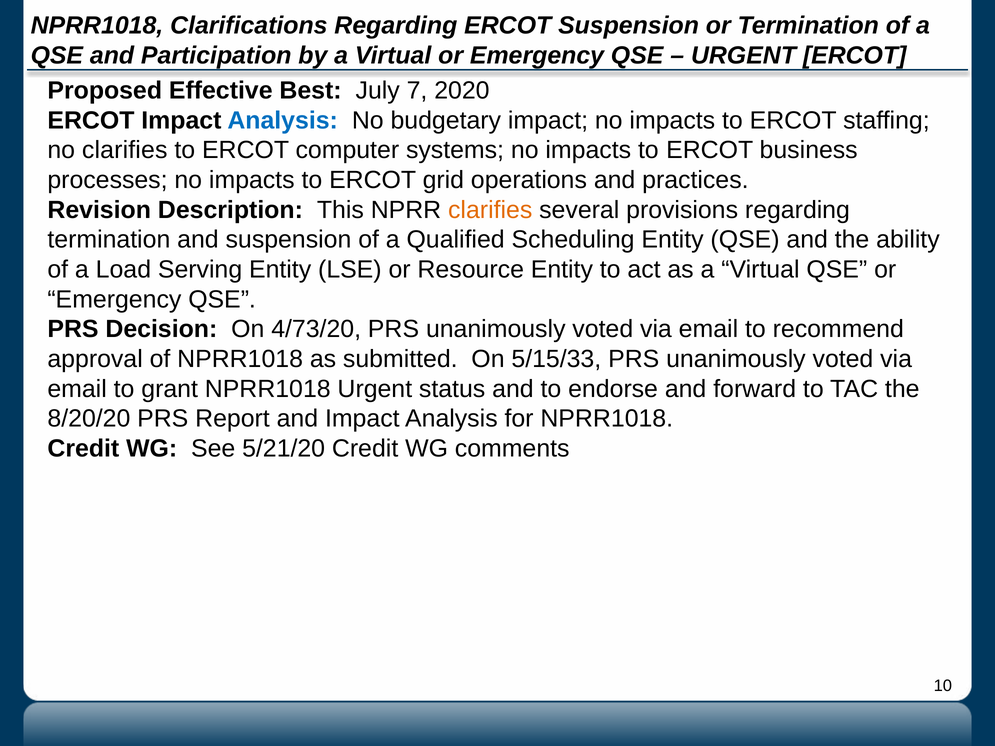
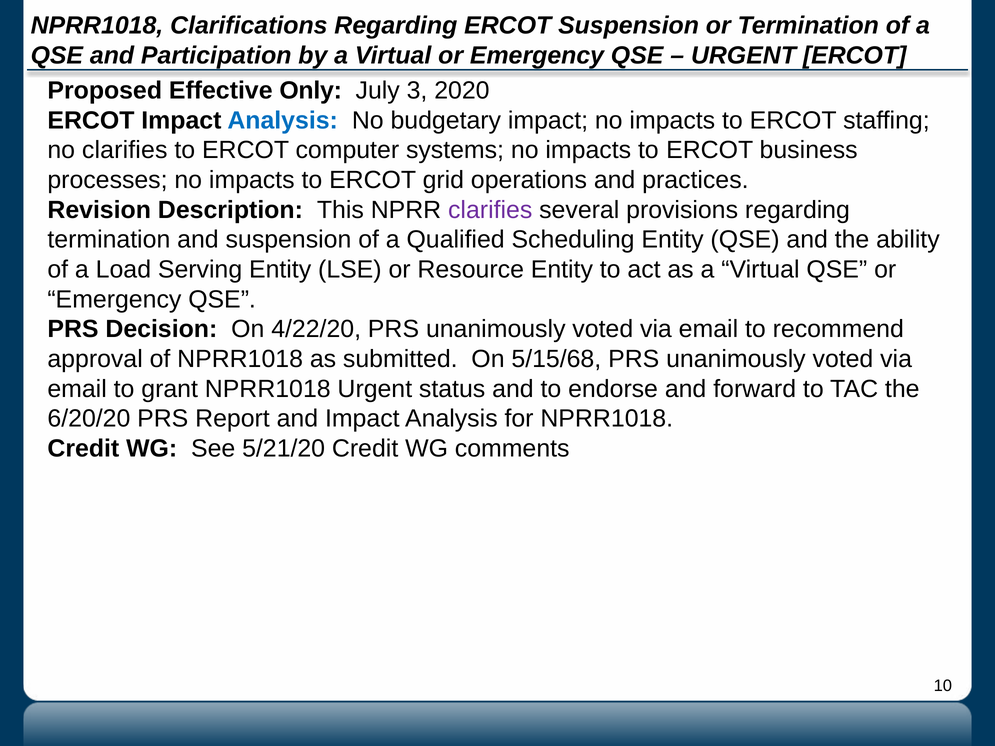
Best: Best -> Only (311, 91)
7: 7 -> 3 (417, 91)
clarifies colour: orange -> purple (490, 210)
4/73/20: 4/73/20 -> 4/22/20 (316, 329)
5/15/33: 5/15/33 -> 5/15/68 (556, 359)
8/20/20: 8/20/20 -> 6/20/20 (89, 419)
